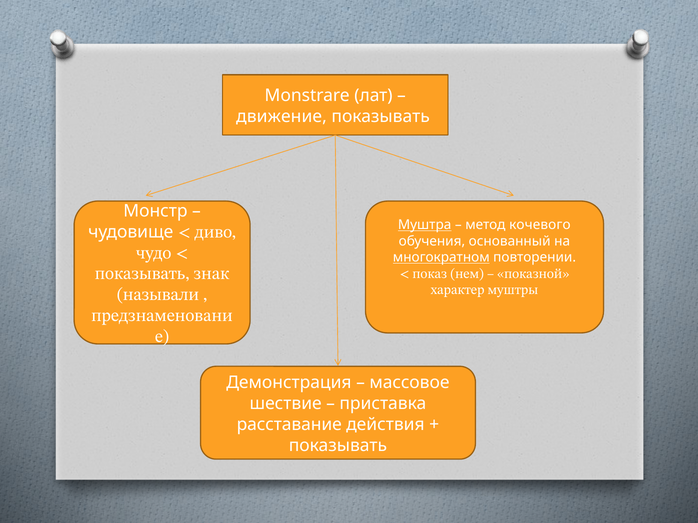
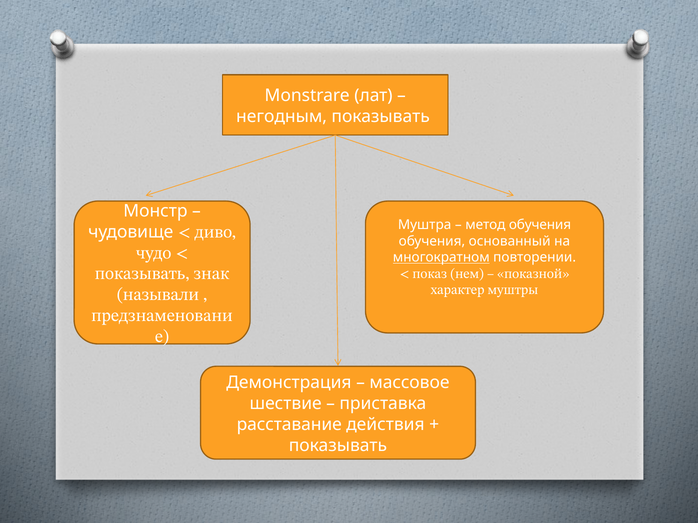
движение: движение -> негодным (282, 117)
Муштра underline: present -> none (425, 225)
метод кочевого: кочевого -> обучения (540, 225)
